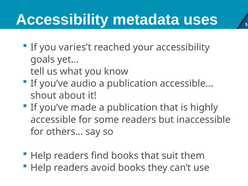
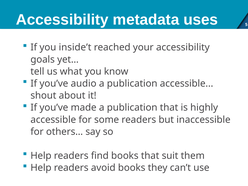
varies’t: varies’t -> inside’t (75, 47)
